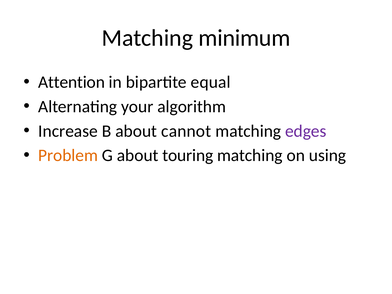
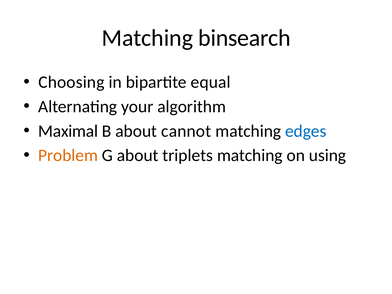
minimum: minimum -> binsearch (244, 38)
Attention: Attention -> Choosing (71, 82)
Increase: Increase -> Maximal (68, 131)
edges colour: purple -> blue (306, 131)
touring: touring -> triplets (188, 155)
